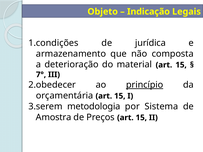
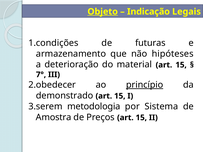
Objeto underline: none -> present (103, 12)
jurídica: jurídica -> futuras (150, 43)
composta: composta -> hipóteses (173, 54)
orçamentária: orçamentária -> demonstrado (65, 96)
